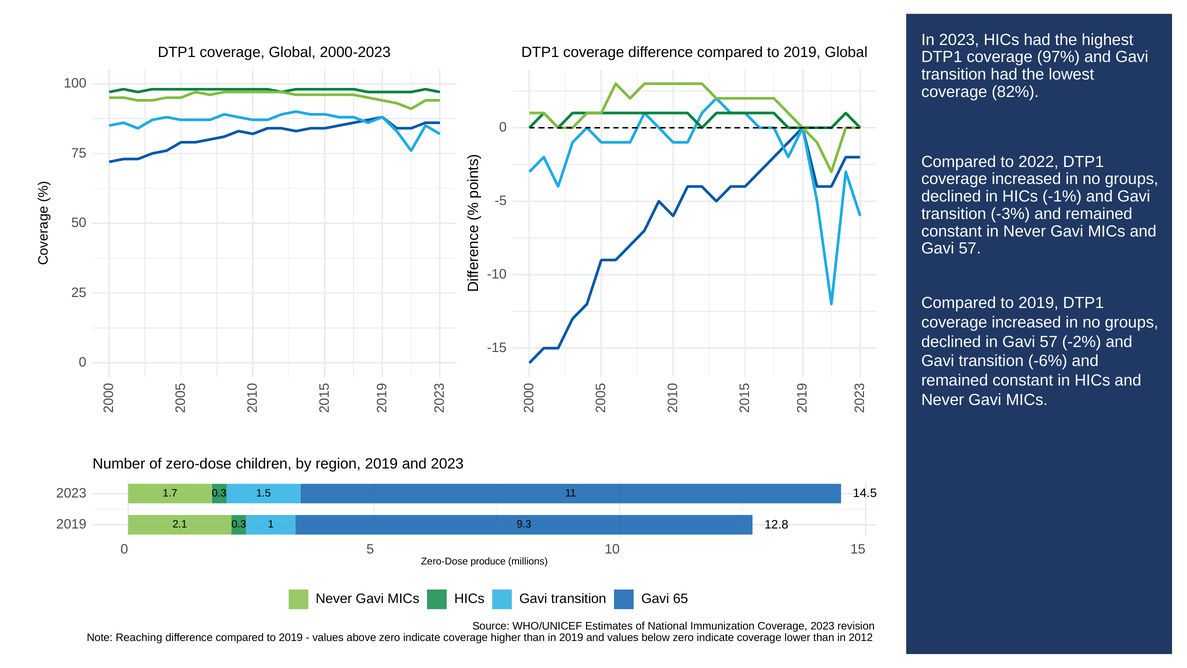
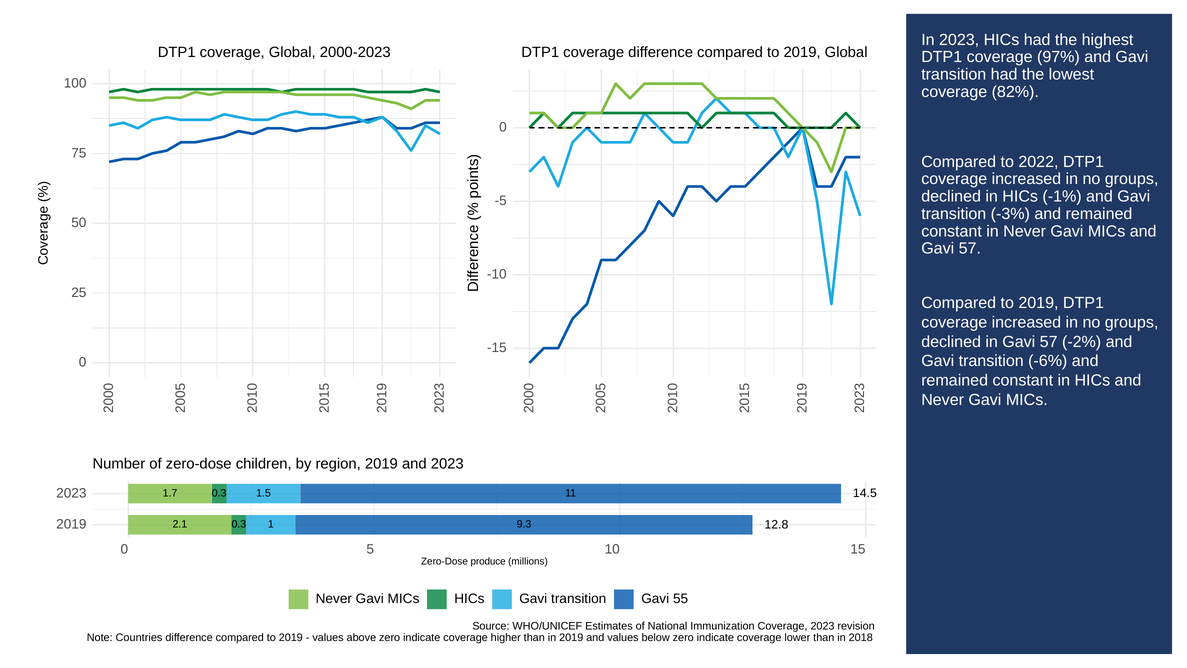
65: 65 -> 55 (681, 599)
Reaching: Reaching -> Countries (139, 637)
2012: 2012 -> 2018 (861, 637)
